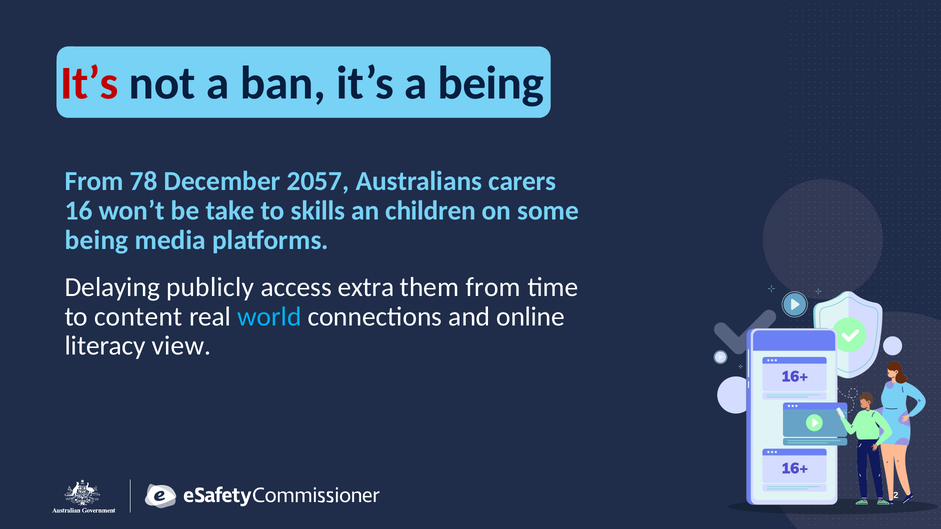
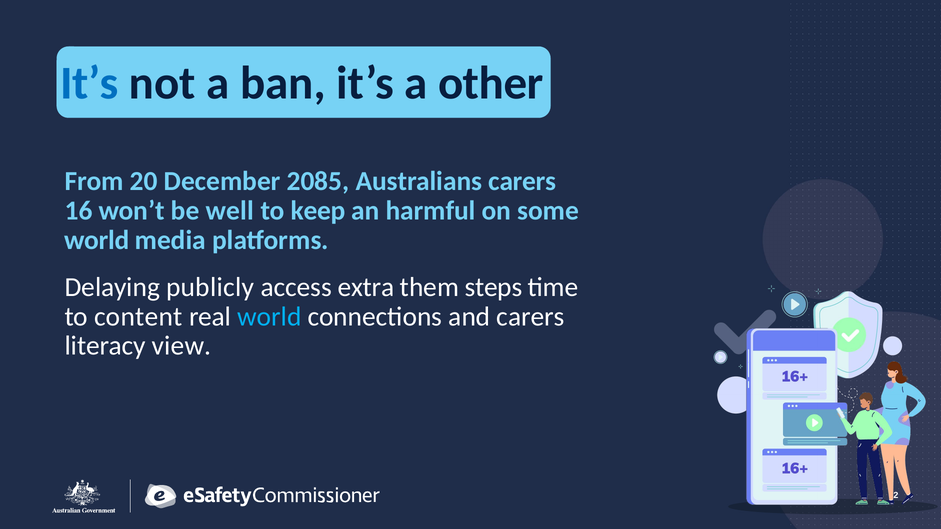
It’s colour: red -> blue (89, 83)
a being: being -> other (491, 83)
78: 78 -> 20 (144, 181)
2057: 2057 -> 2085 (318, 181)
take: take -> well (230, 211)
skills: skills -> keep (318, 211)
children: children -> harmful (431, 211)
being: being -> world (97, 240)
them from: from -> steps (494, 287)
and online: online -> carers (531, 317)
